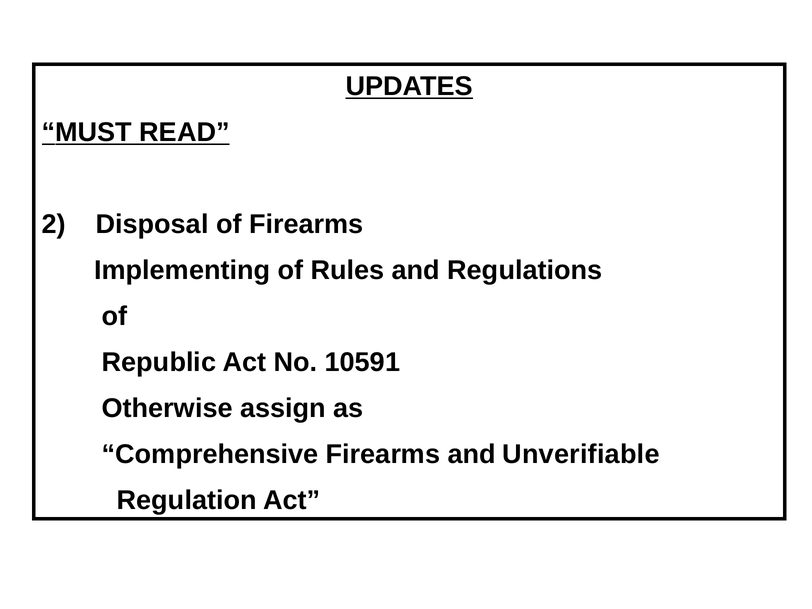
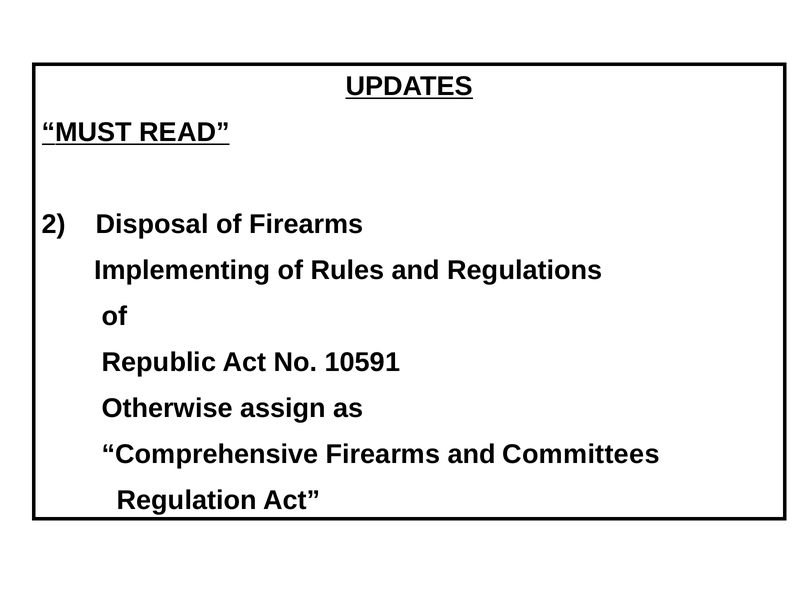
Unverifiable: Unverifiable -> Committees (581, 454)
